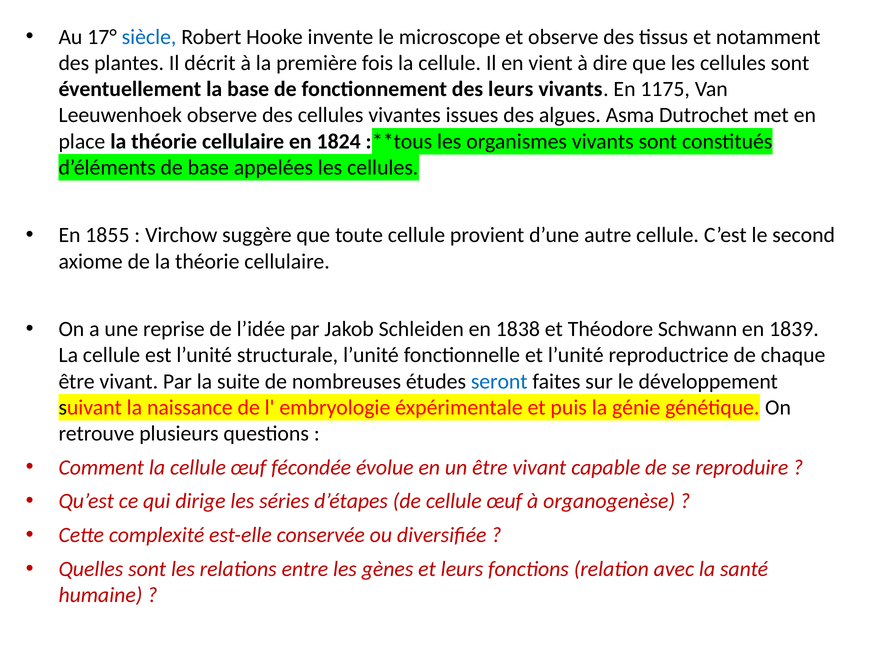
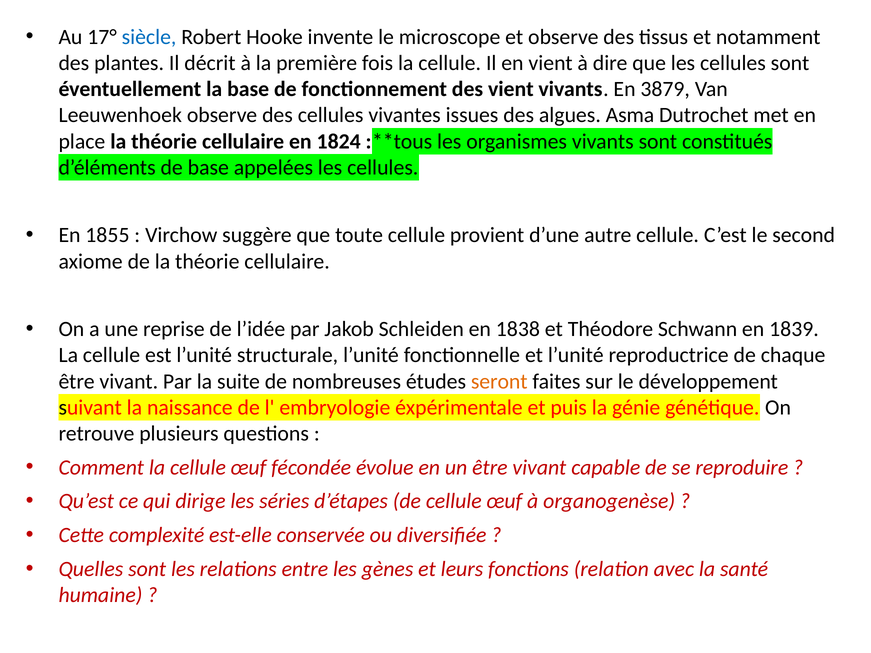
des leurs: leurs -> vient (511, 89)
1175: 1175 -> 3879 (665, 89)
seront colour: blue -> orange (499, 381)
